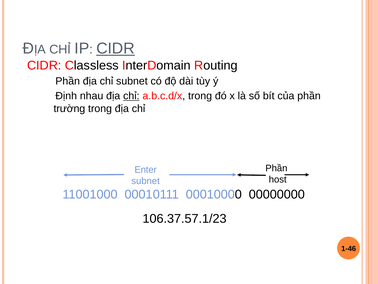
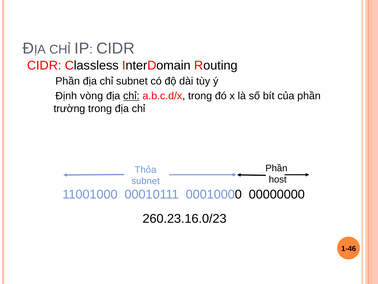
CIDR underline: present -> none (115, 48)
nhau: nhau -> vòng (92, 96)
Enter: Enter -> Thỏa (146, 169)
106.37.57.1/23: 106.37.57.1/23 -> 260.23.16.0/23 (185, 218)
